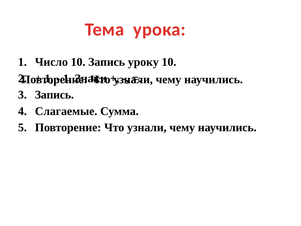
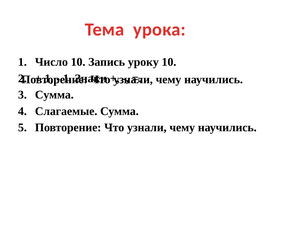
Запись: Запись -> Сумма (54, 95)
